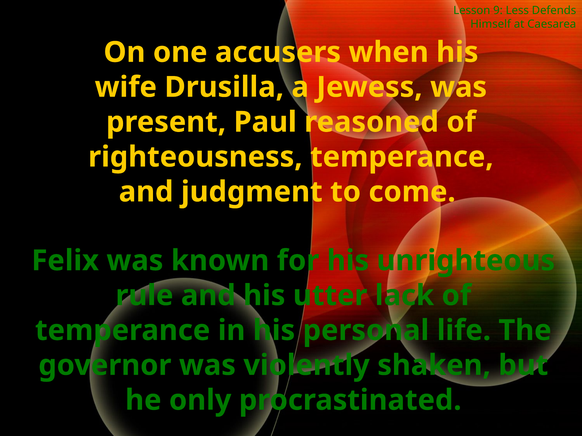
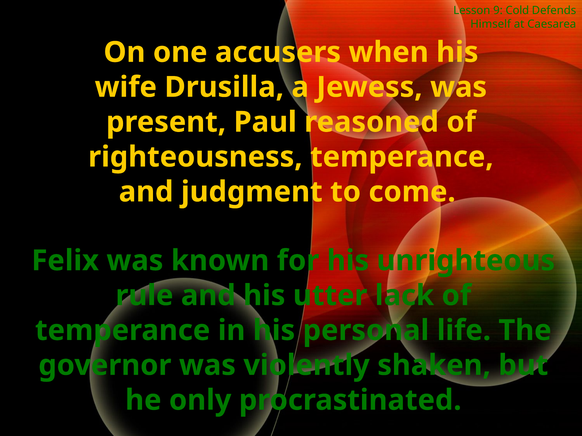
Less: Less -> Cold (517, 10)
